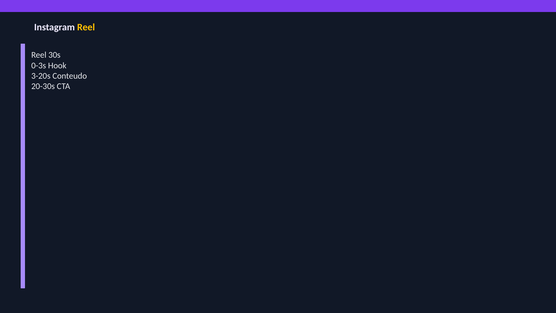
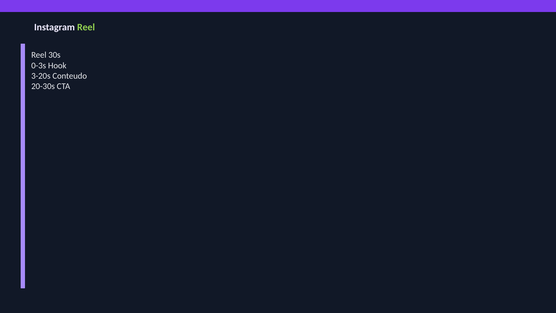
Reel colour: yellow -> light green (86, 27)
